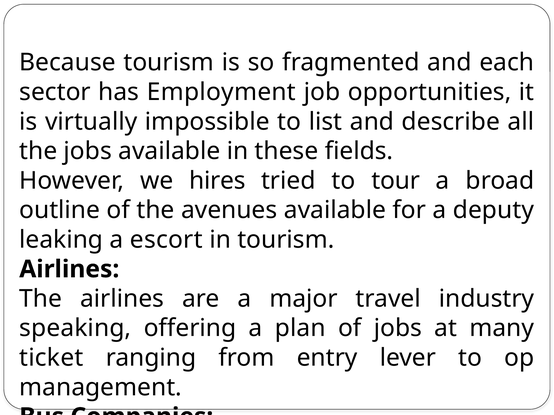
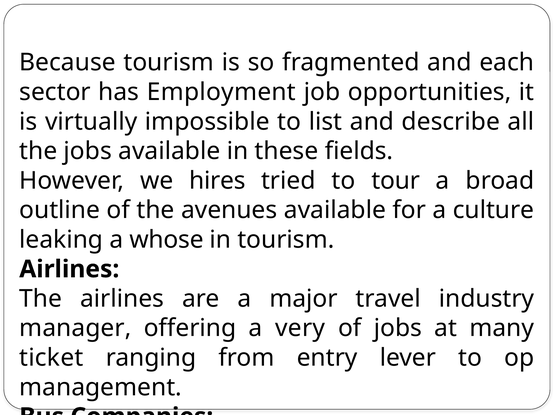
deputy: deputy -> culture (493, 210)
escort: escort -> whose (167, 240)
speaking: speaking -> manager (75, 329)
plan: plan -> very (300, 329)
